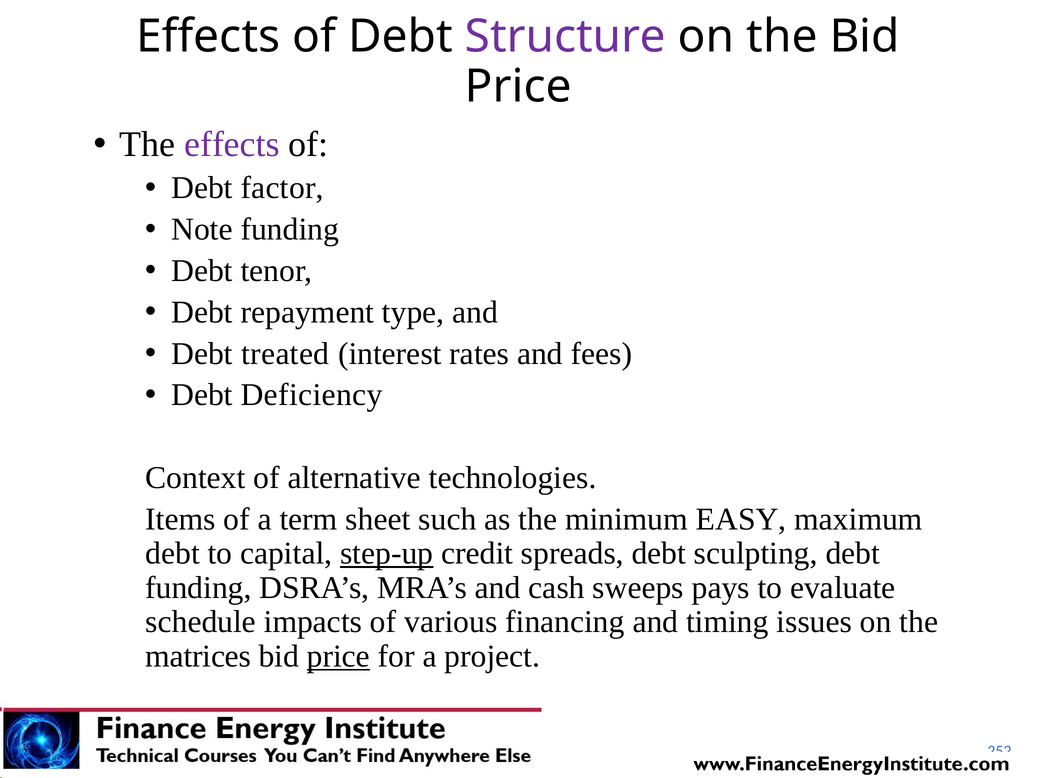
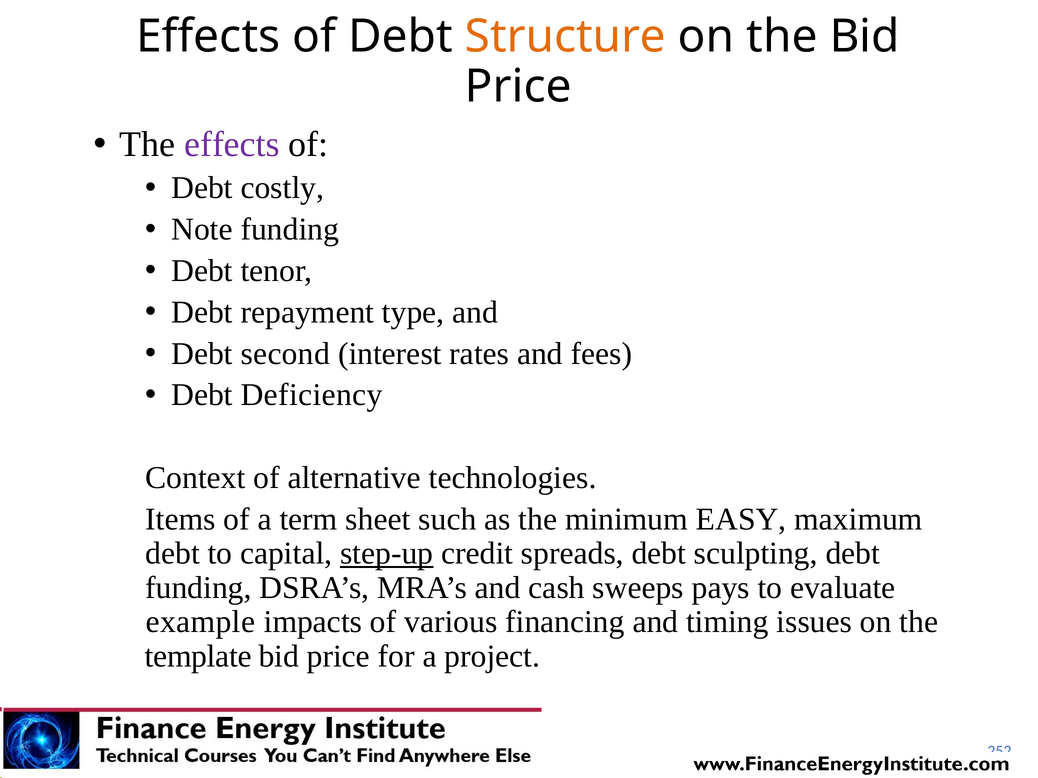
Structure colour: purple -> orange (565, 37)
factor: factor -> costly (282, 188)
treated: treated -> second (285, 354)
schedule: schedule -> example (201, 622)
matrices: matrices -> template (198, 657)
price underline: present -> none (338, 657)
